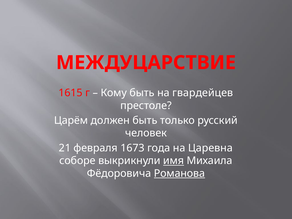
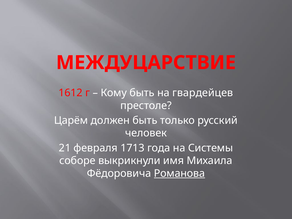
1615: 1615 -> 1612 (71, 93)
1673: 1673 -> 1713 (132, 148)
Царевна: Царевна -> Системы (211, 148)
имя underline: present -> none (174, 161)
